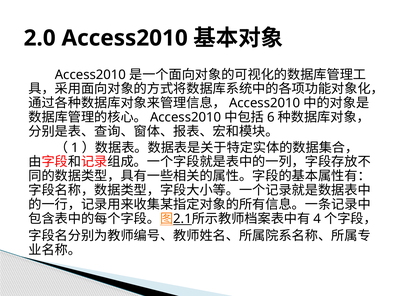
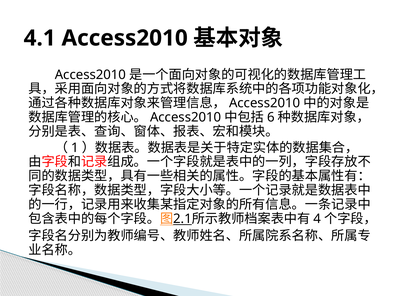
2.0: 2.0 -> 4.1 (40, 38)
